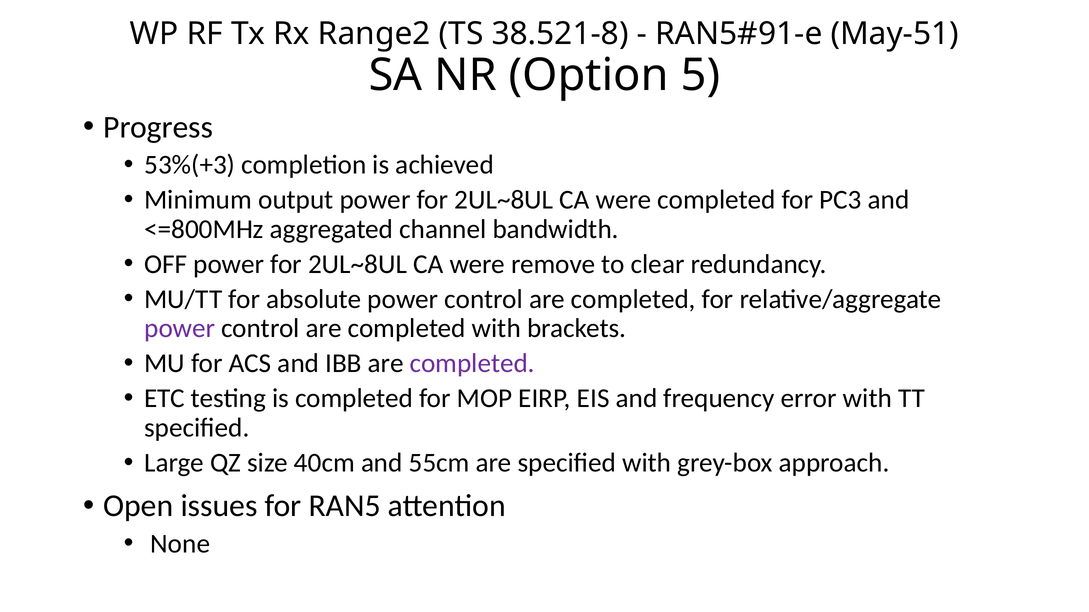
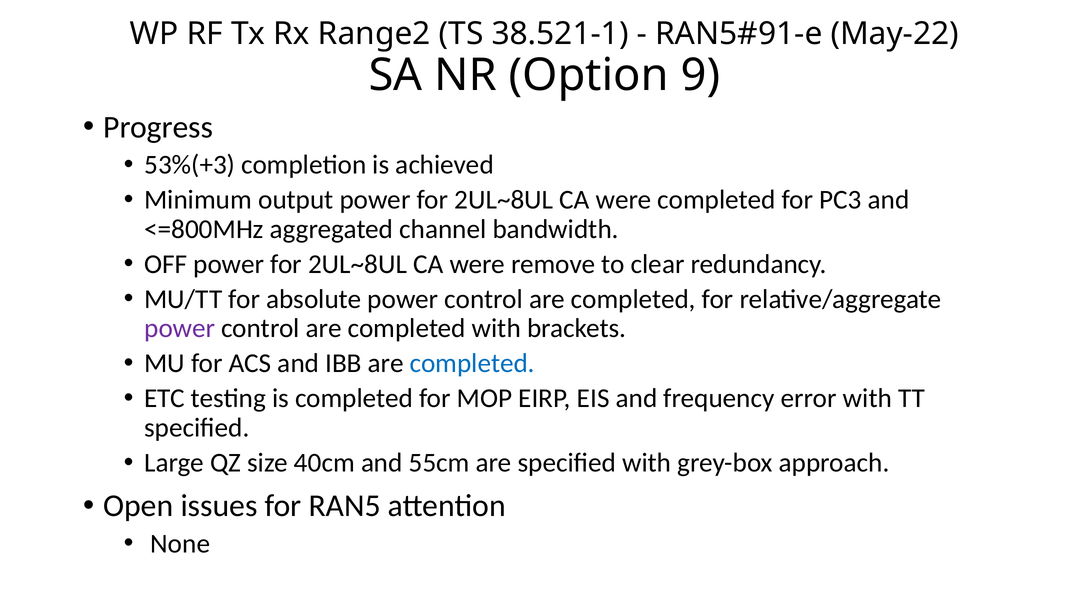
38.521-8: 38.521-8 -> 38.521-1 (560, 34)
May-51: May-51 -> May-22 (895, 34)
5: 5 -> 9 (700, 75)
completed colour: purple -> blue (472, 364)
